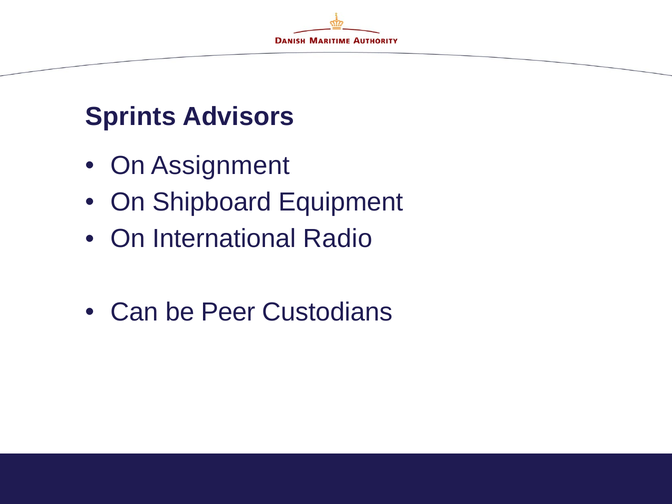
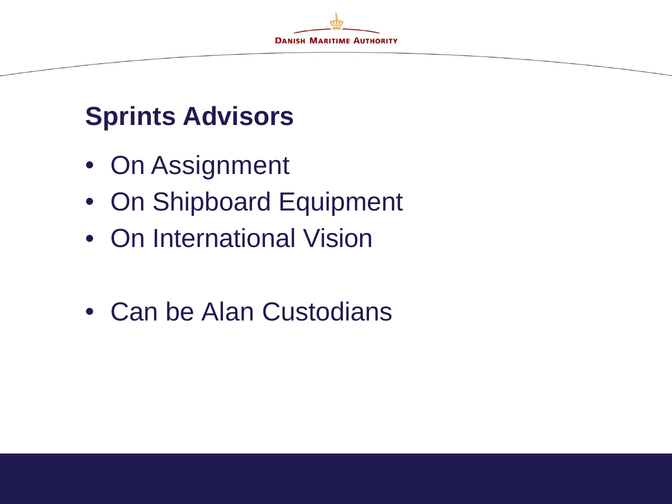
Radio: Radio -> Vision (338, 239)
Peer: Peer -> Alan (228, 312)
